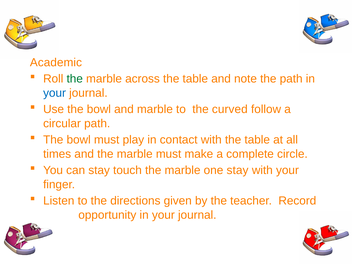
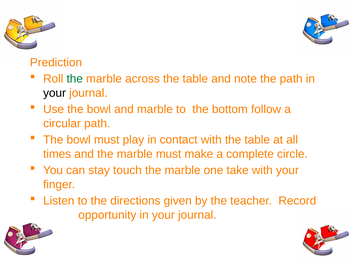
Academic: Academic -> Prediction (56, 62)
your colour: blue -> black (55, 93)
curved: curved -> bottom (230, 109)
one stay: stay -> take (238, 170)
